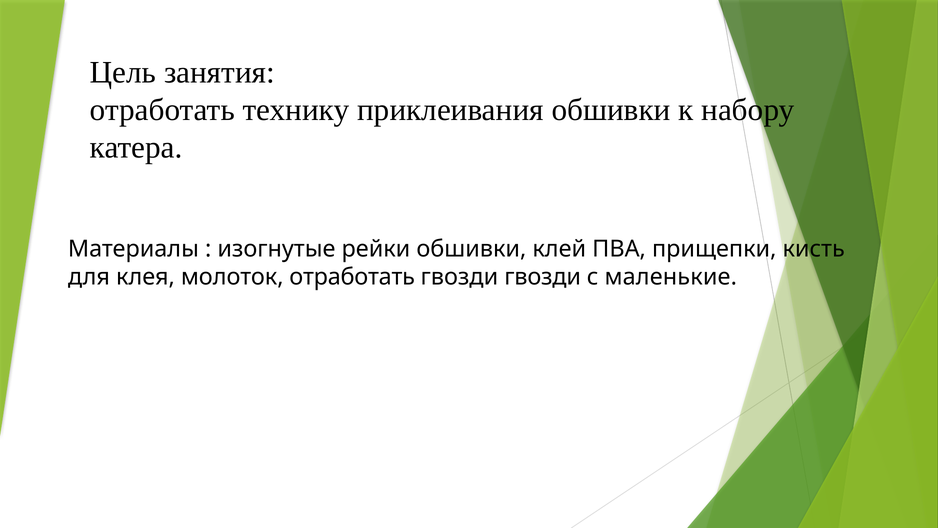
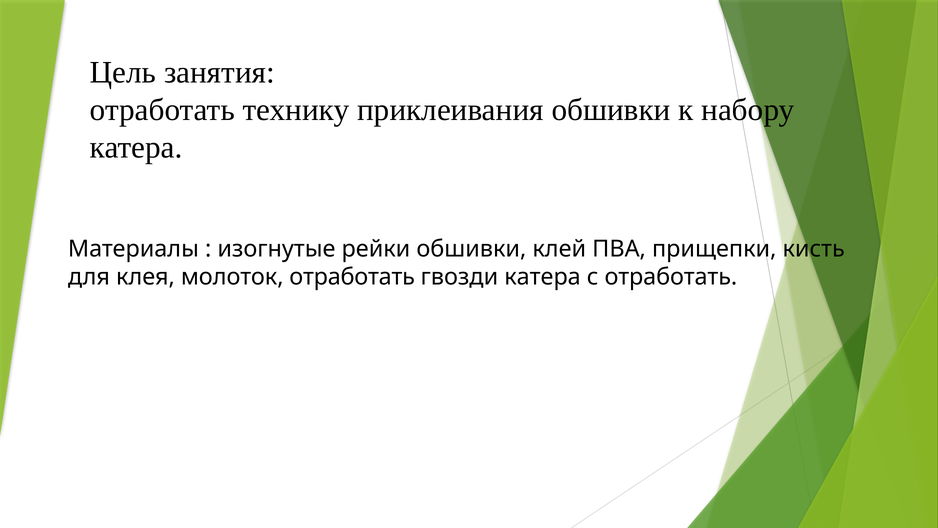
гвозди гвозди: гвозди -> катера (543, 277)
с маленькие: маленькие -> отработать (671, 277)
